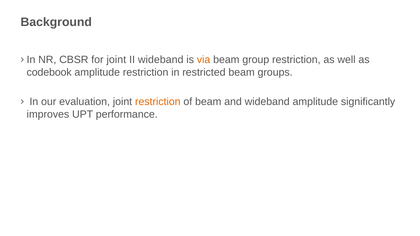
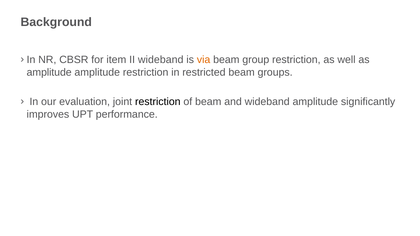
for joint: joint -> item (116, 60)
codebook: codebook -> amplitude (49, 72)
restriction colour: orange -> black (158, 102)
